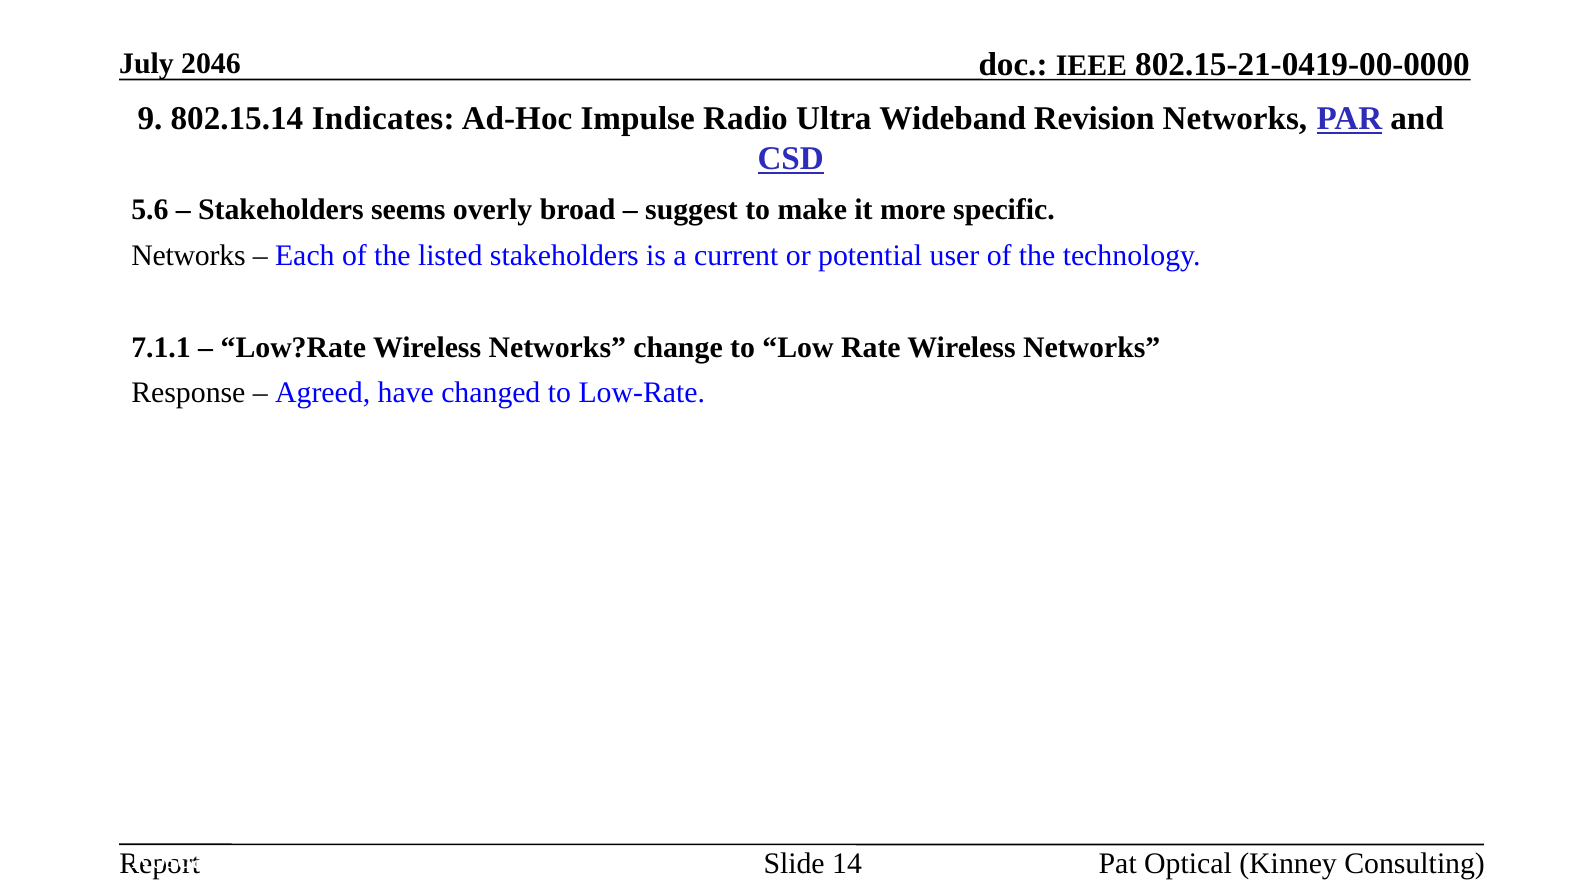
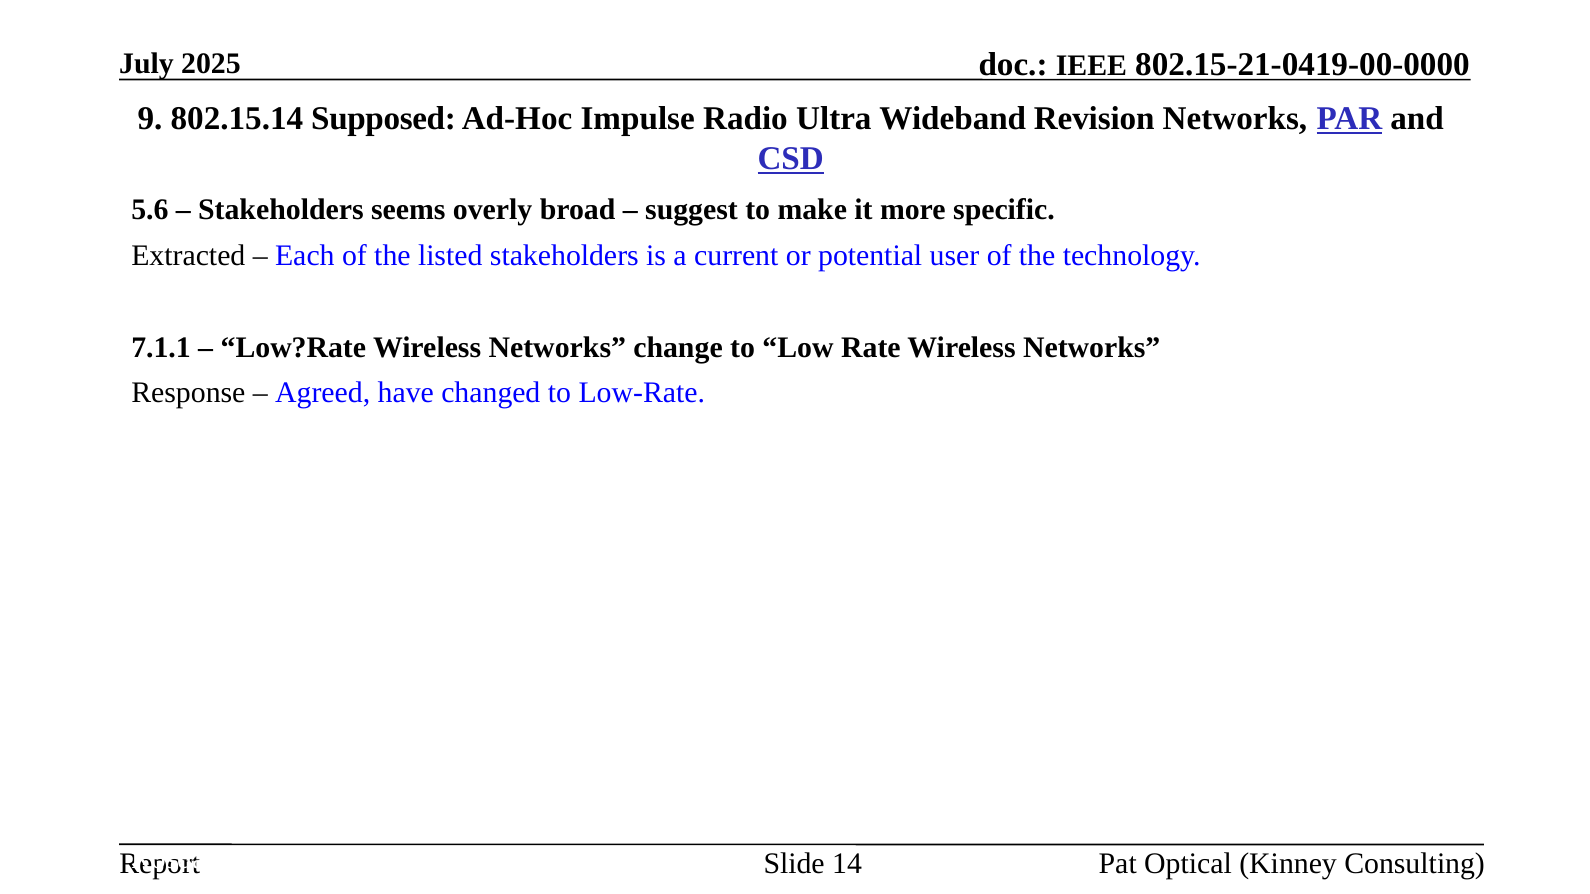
2046: 2046 -> 2025 (211, 63)
Indicates: Indicates -> Supposed (383, 119)
Networks: Networks -> Extracted (188, 256)
